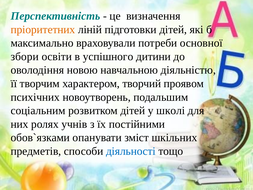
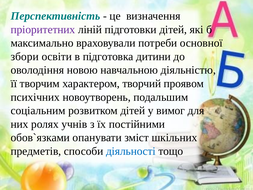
пріоритетних colour: orange -> purple (43, 29)
успішного: успішного -> підготовка (108, 56)
школі: школі -> вимог (171, 110)
